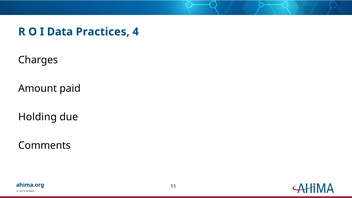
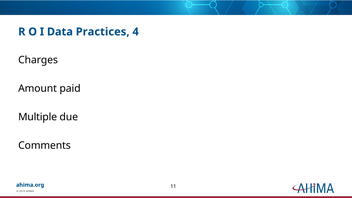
Holding: Holding -> Multiple (38, 117)
